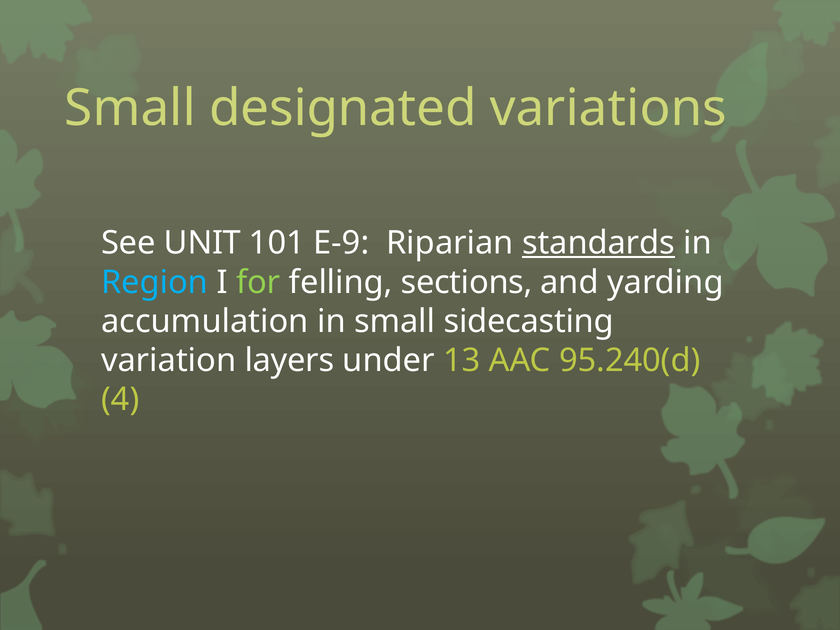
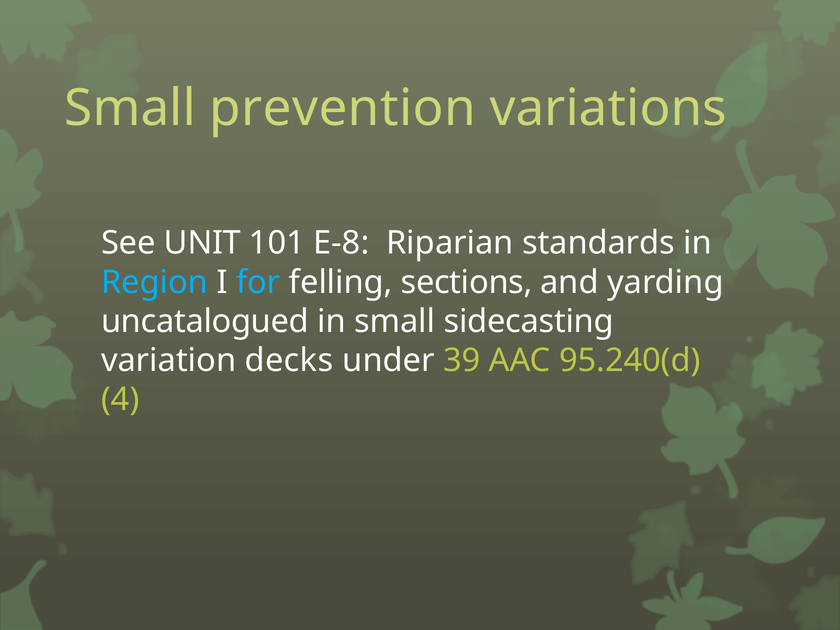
designated: designated -> prevention (343, 108)
E-9: E-9 -> E-8 (341, 243)
standards underline: present -> none (598, 243)
for colour: light green -> light blue (258, 282)
accumulation: accumulation -> uncatalogued (205, 321)
layers: layers -> decks (289, 360)
13: 13 -> 39 (462, 360)
